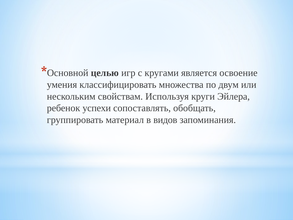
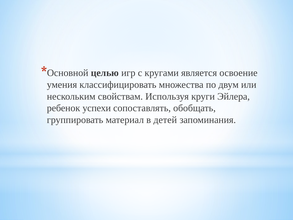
видов: видов -> детей (165, 120)
